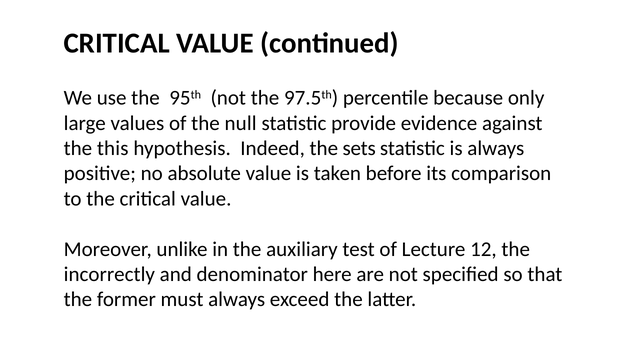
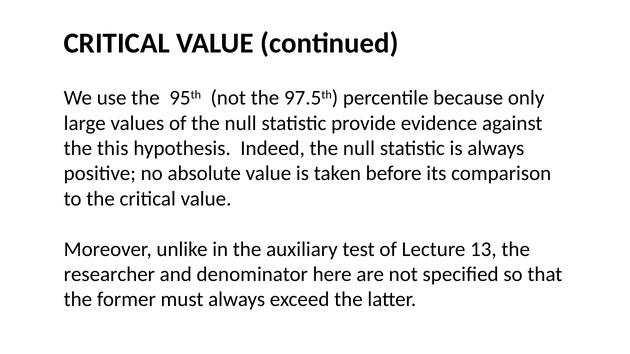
Indeed the sets: sets -> null (359, 148)
12: 12 -> 13 (483, 249)
incorrectly: incorrectly -> researcher (109, 275)
